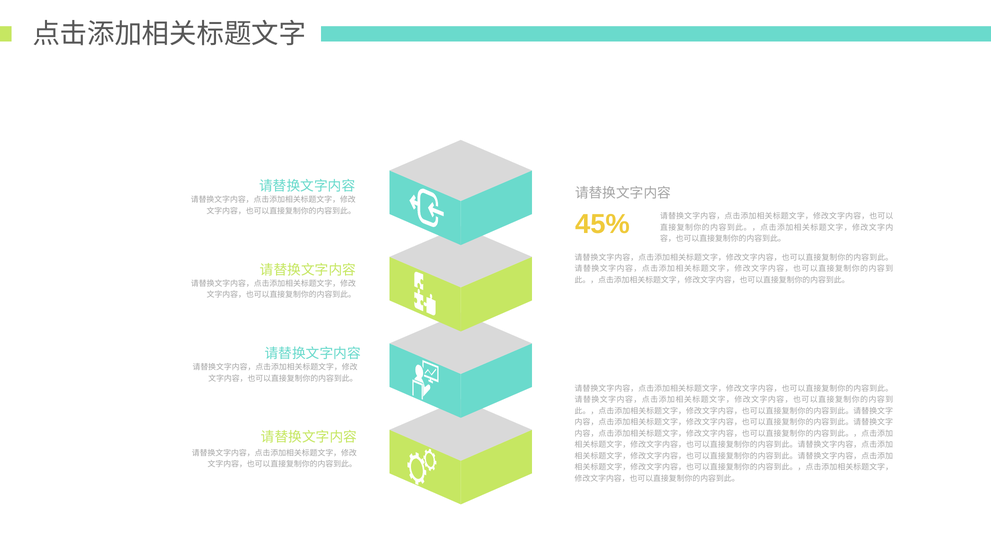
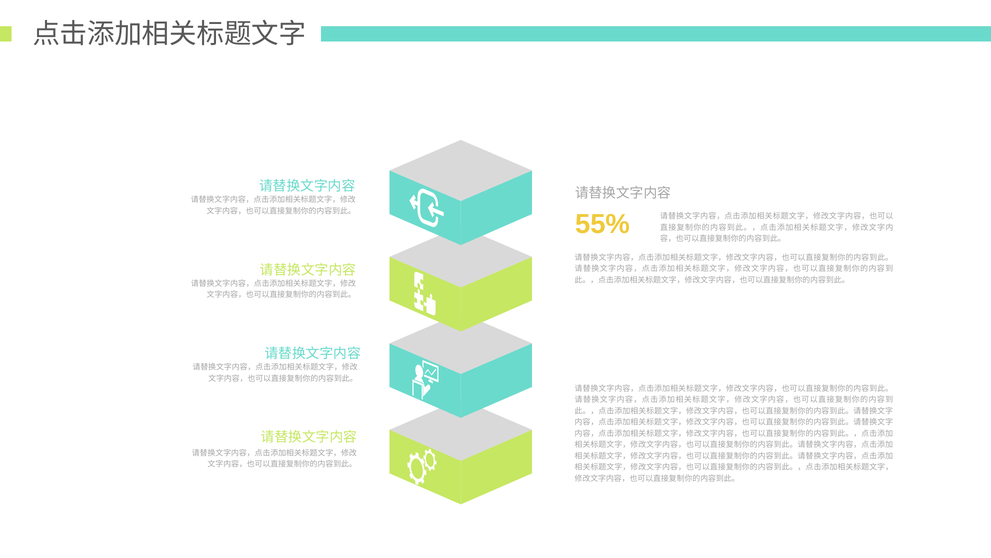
45%: 45% -> 55% (602, 224)
